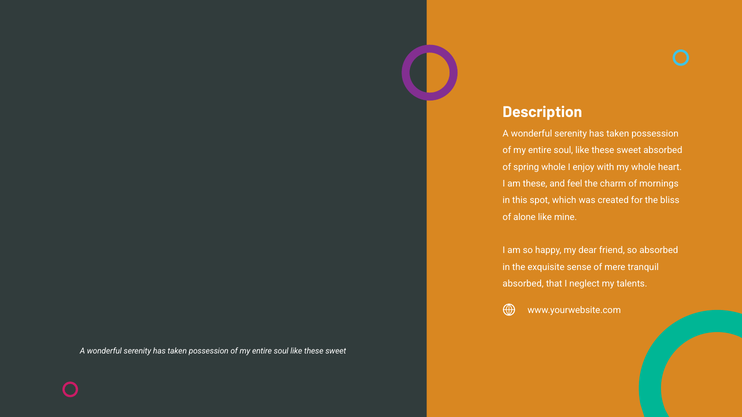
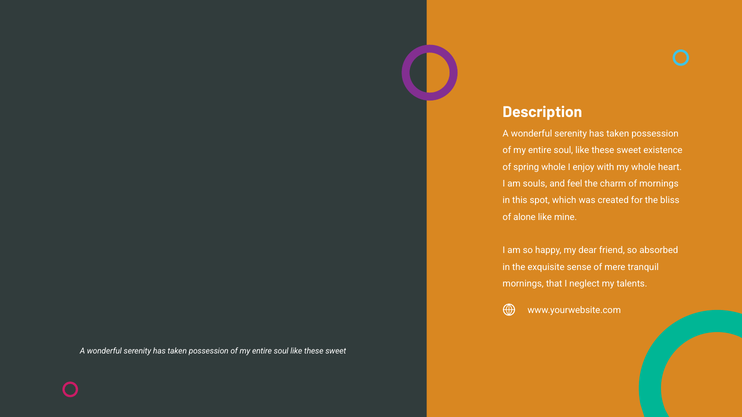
sweet absorbed: absorbed -> existence (663, 150)
am these: these -> souls (535, 184)
absorbed: absorbed -> mornings (523, 284)
